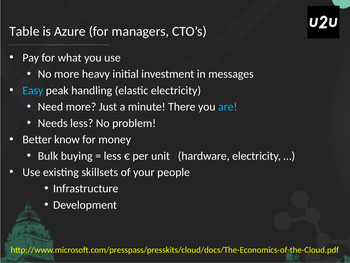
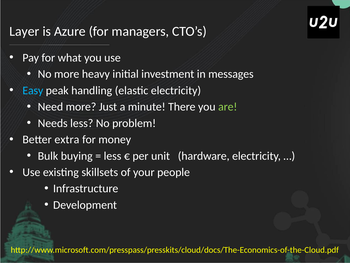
Table: Table -> Layer (24, 31)
are colour: light blue -> light green (228, 107)
know: know -> extra (67, 139)
